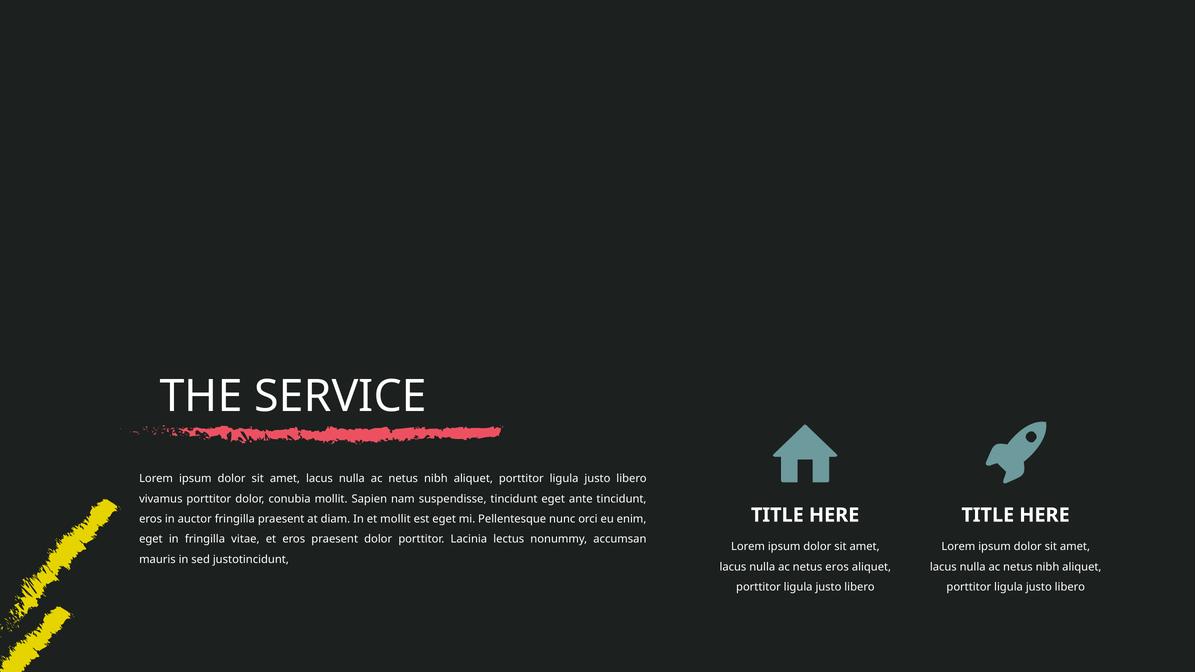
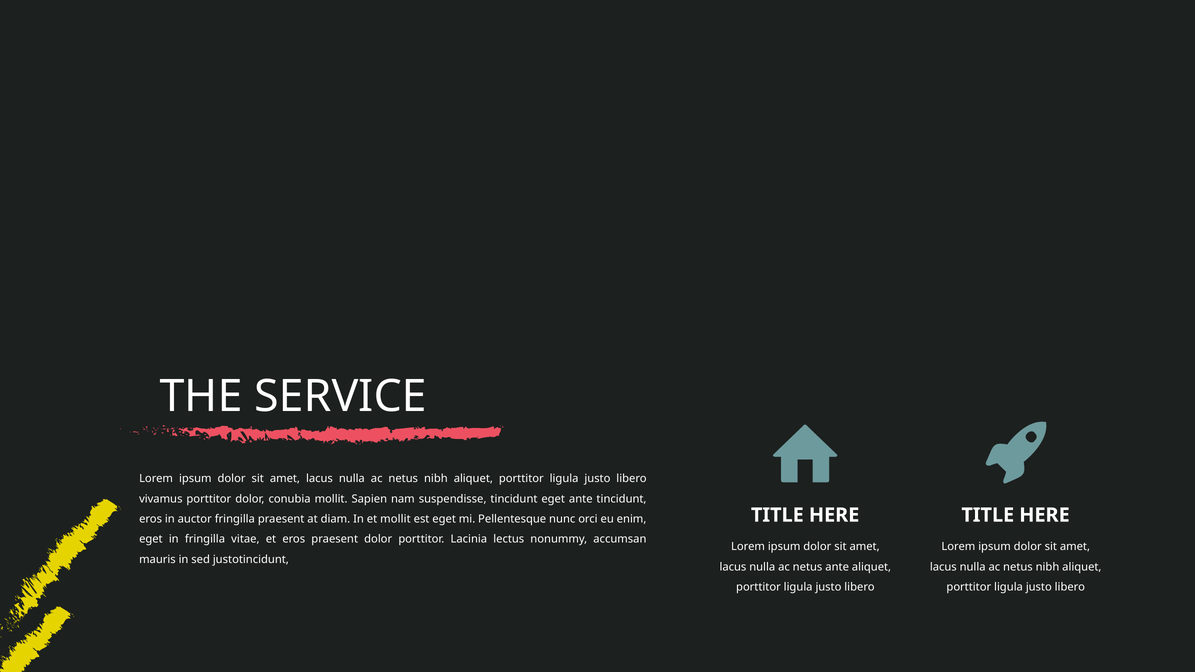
netus eros: eros -> ante (837, 567)
